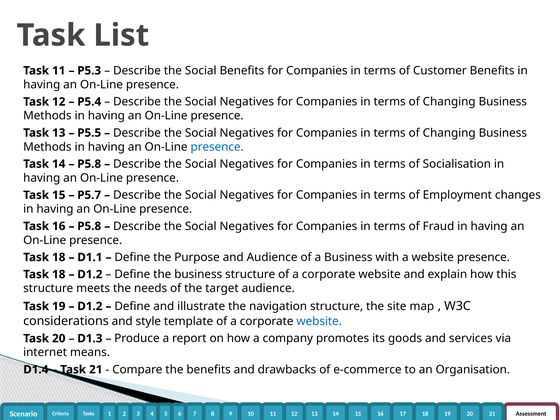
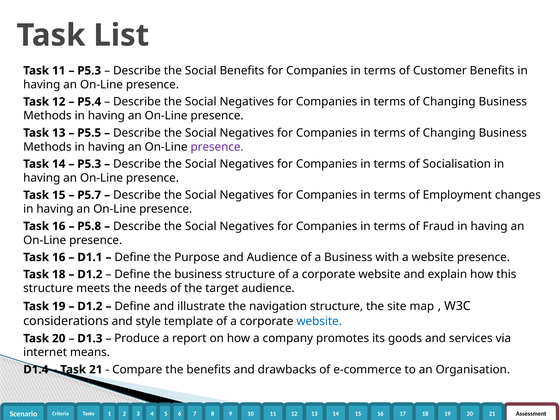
presence colour: blue -> purple (217, 147)
P5.8: P5.8 -> P5.3 (89, 164)
18: 18 -> 16 (59, 257)
